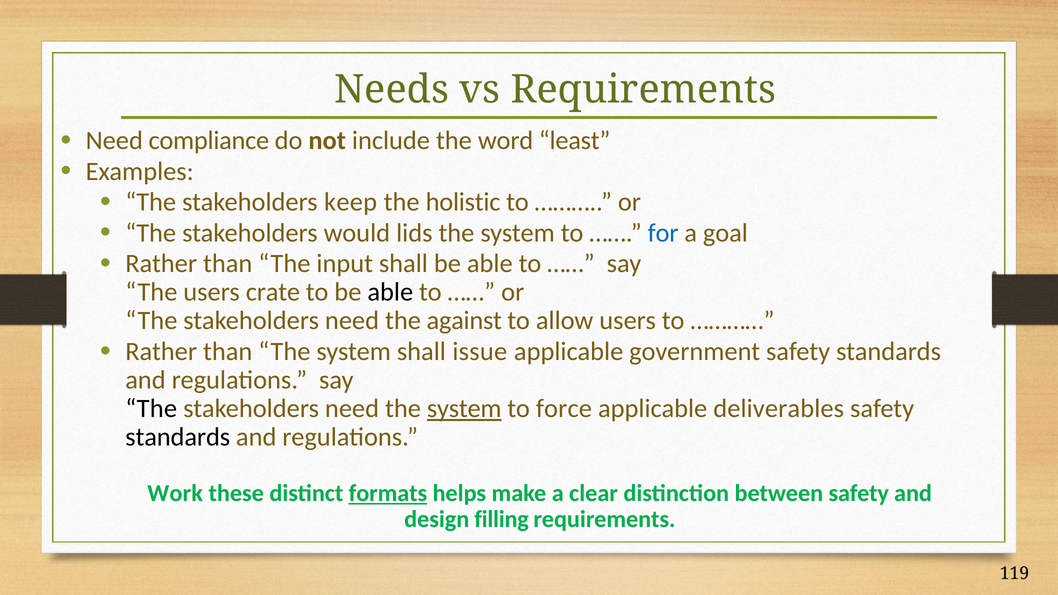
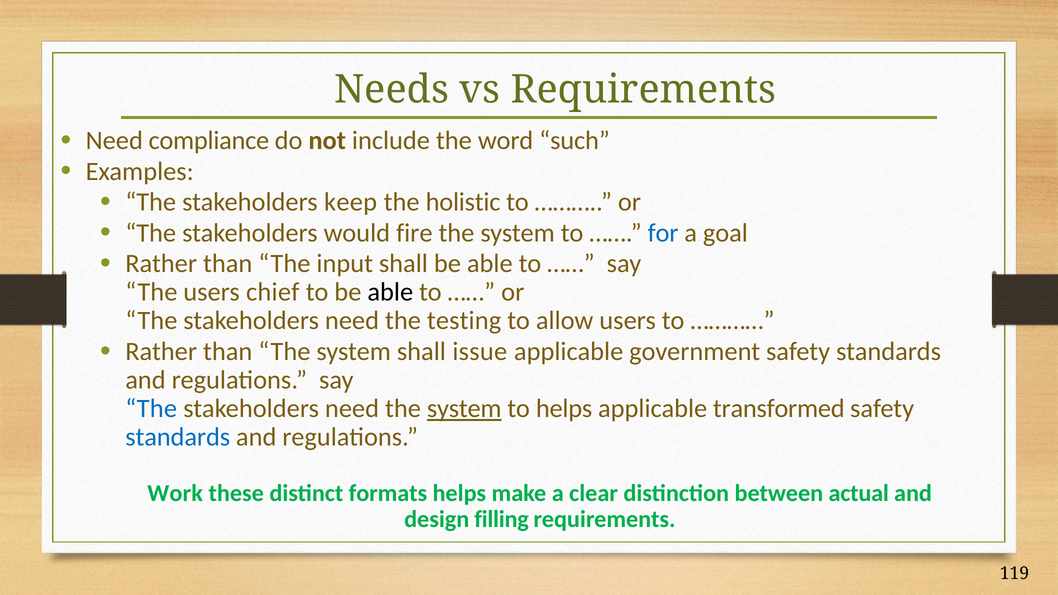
least: least -> such (575, 141)
lids: lids -> fire (414, 233)
crate: crate -> chief (273, 292)
against: against -> testing (464, 321)
The colour: black -> blue (151, 409)
to force: force -> helps (564, 409)
deliverables: deliverables -> transformed (779, 409)
standards colour: black -> blue (178, 437)
formats underline: present -> none (388, 493)
between safety: safety -> actual (859, 493)
